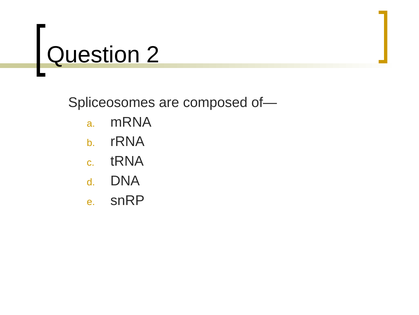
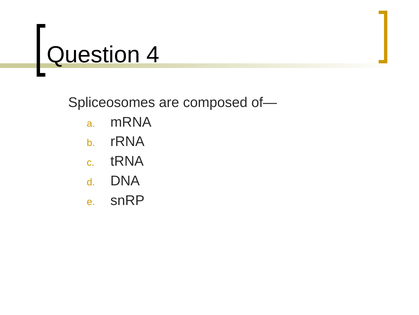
2: 2 -> 4 (153, 55)
